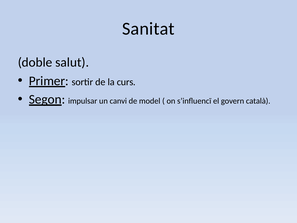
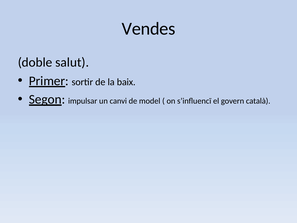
Sanitat: Sanitat -> Vendes (149, 29)
curs: curs -> baix (126, 82)
